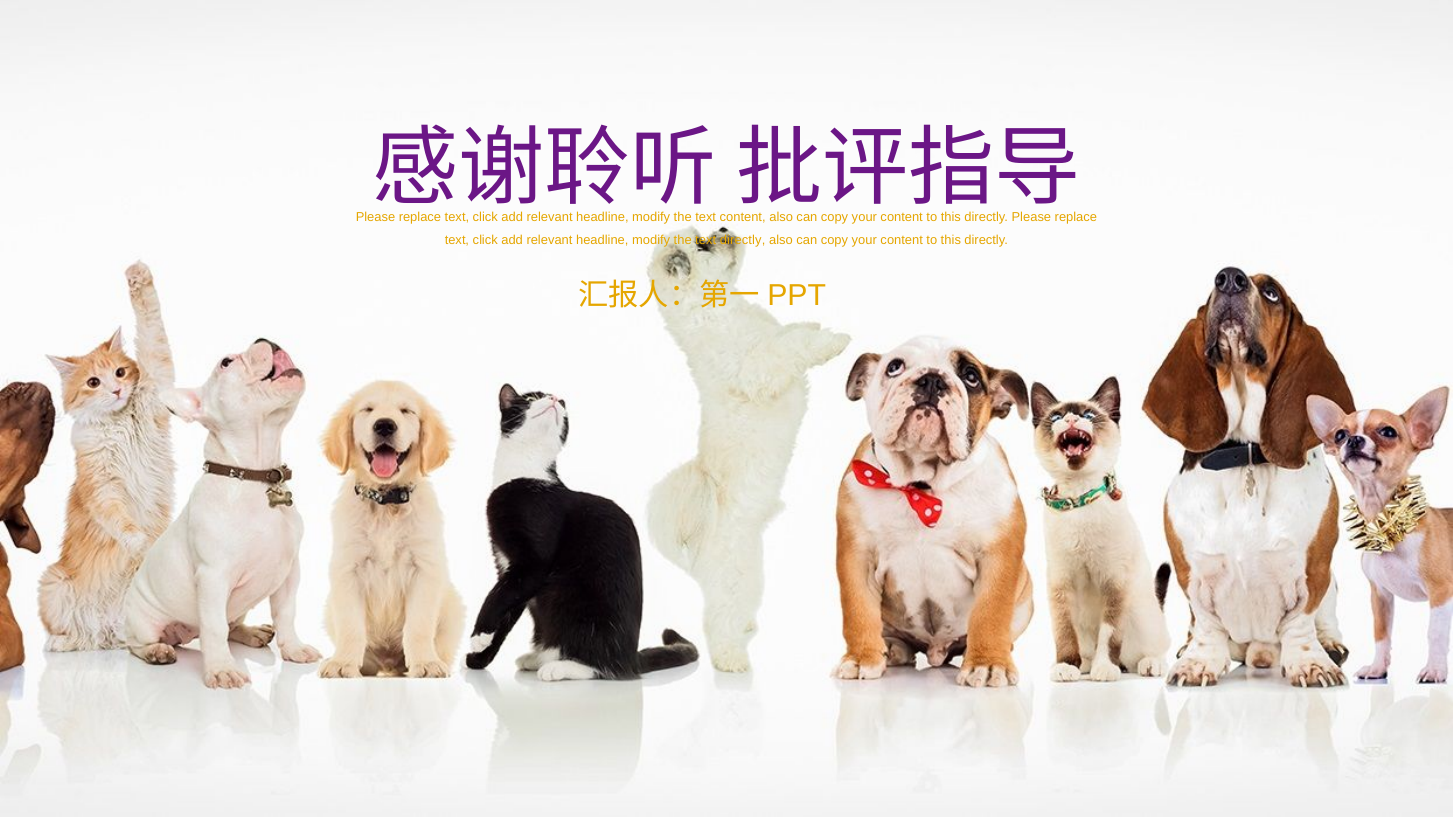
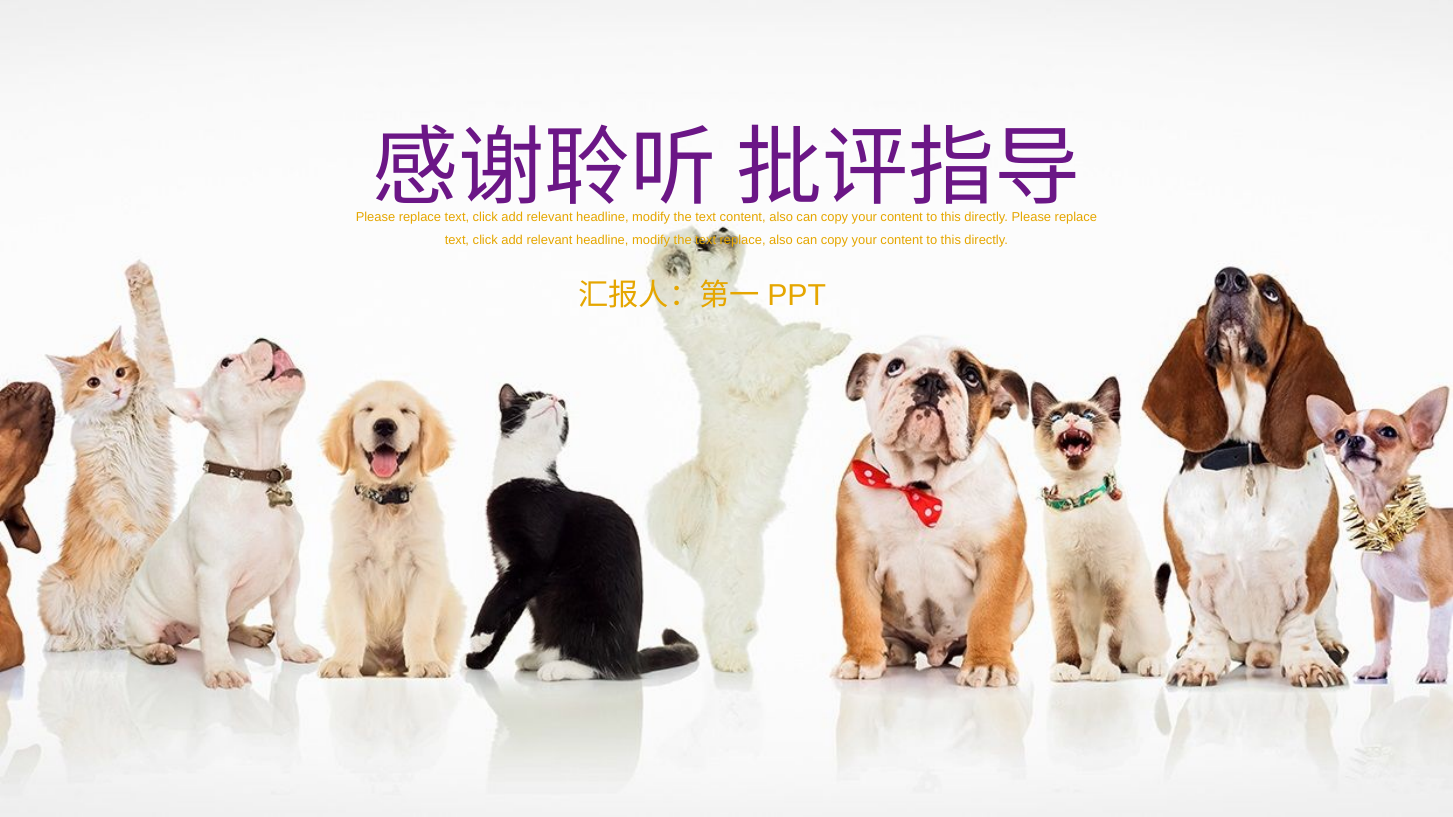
text directly: directly -> replace (743, 240)
